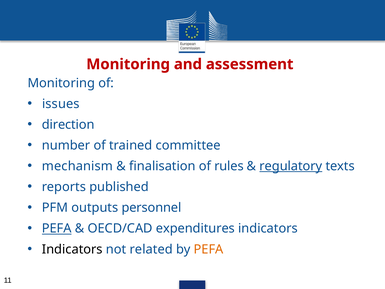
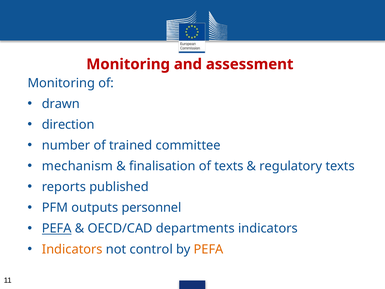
issues: issues -> drawn (61, 104)
of rules: rules -> texts (229, 166)
regulatory underline: present -> none (291, 166)
expenditures: expenditures -> departments (195, 228)
Indicators colour: black -> orange (72, 249)
related: related -> control (151, 249)
